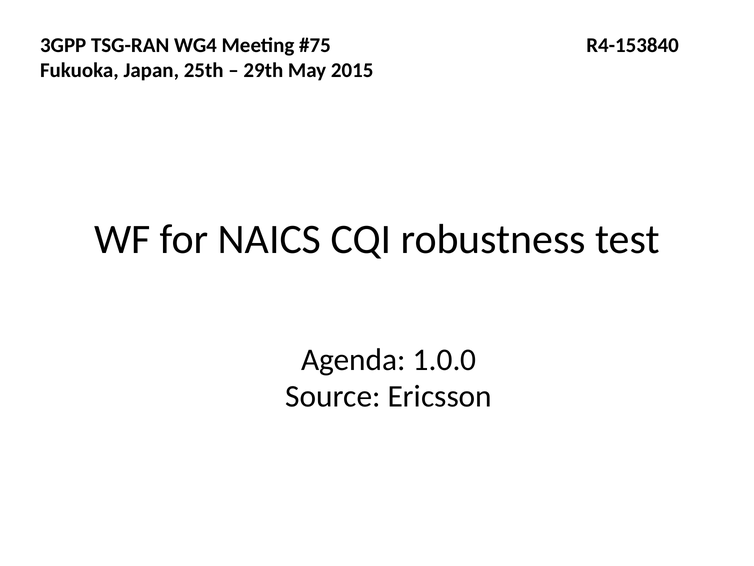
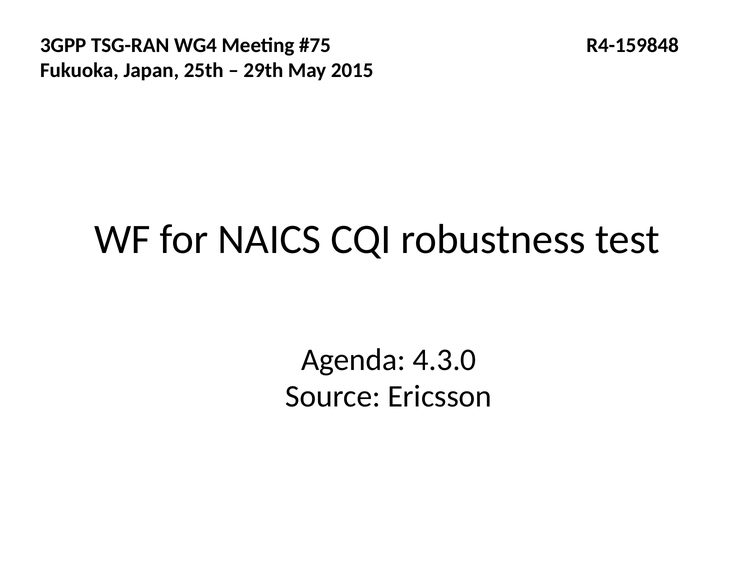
R4-153840: R4-153840 -> R4-159848 (633, 45)
1.0.0: 1.0.0 -> 4.3.0 (445, 360)
